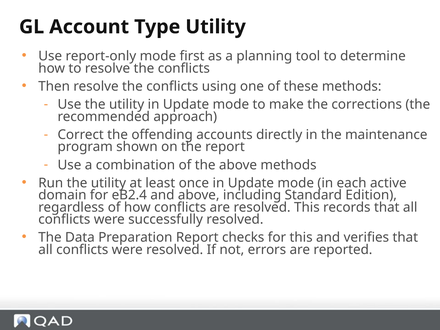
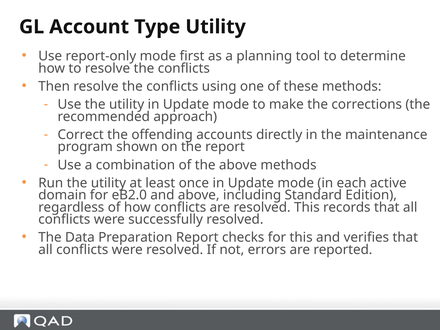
eB2.4: eB2.4 -> eB2.0 (129, 195)
